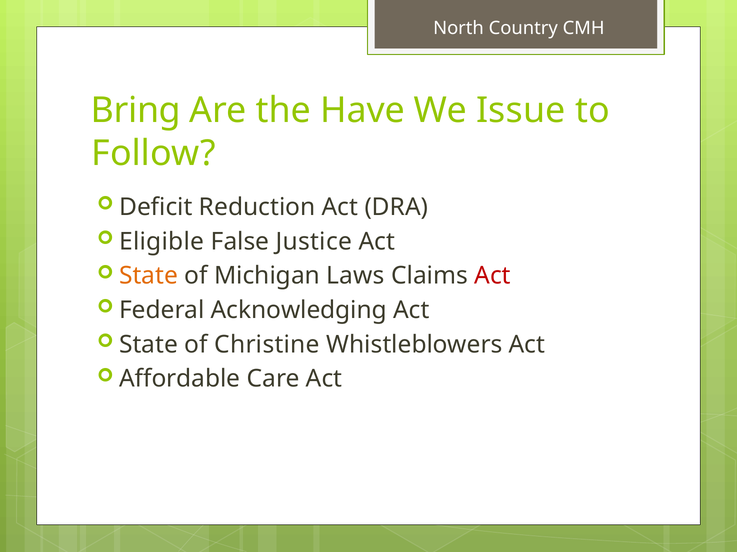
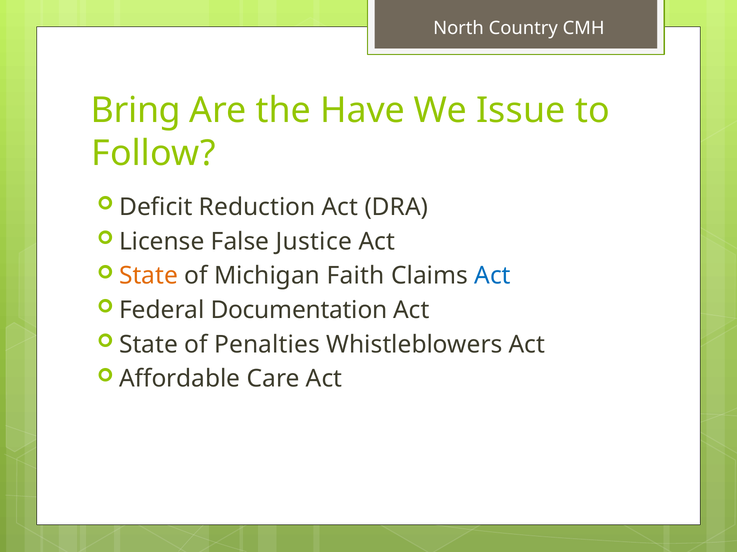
Eligible: Eligible -> License (162, 242)
Laws: Laws -> Faith (355, 276)
Act colour: red -> blue (492, 276)
Acknowledging: Acknowledging -> Documentation (299, 311)
Christine: Christine -> Penalties (267, 345)
